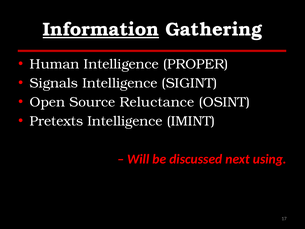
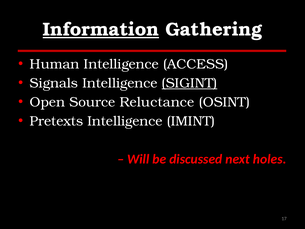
PROPER: PROPER -> ACCESS (196, 64)
SIGINT underline: none -> present (190, 83)
using: using -> holes (270, 159)
